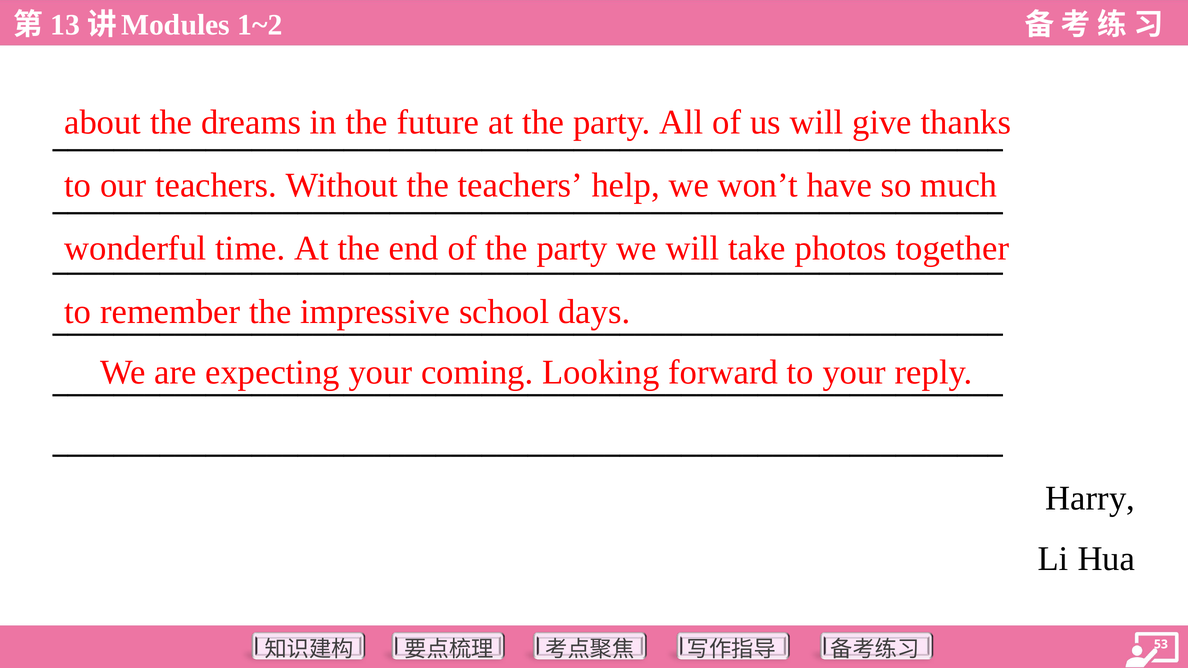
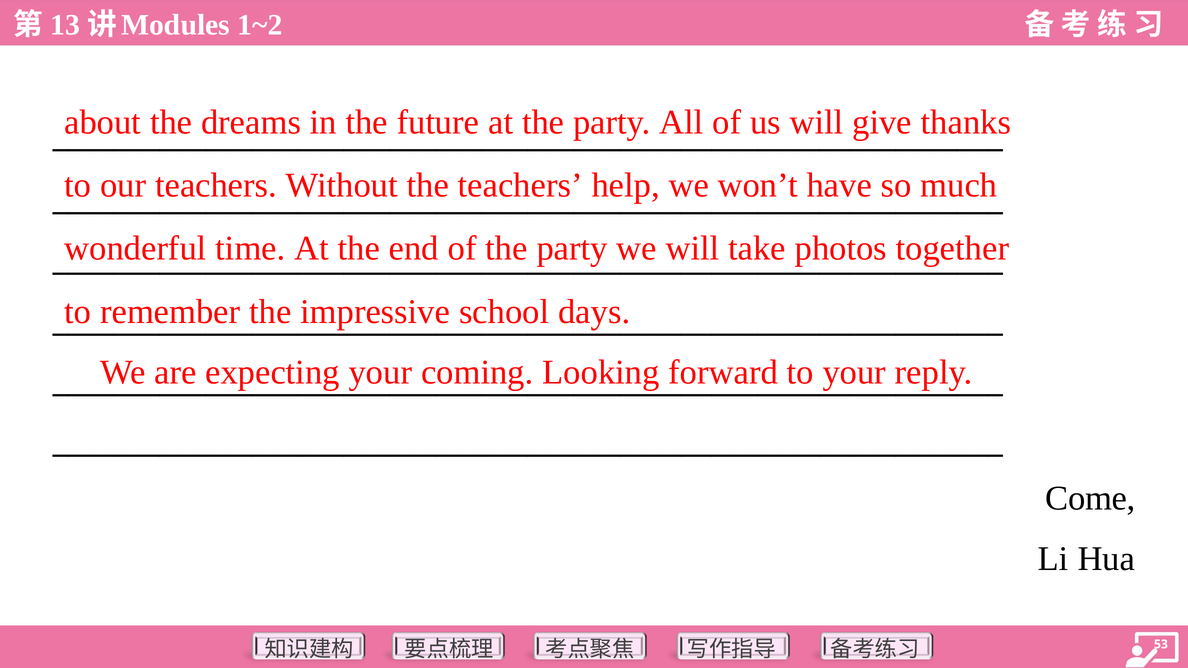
Harry: Harry -> Come (1090, 499)
